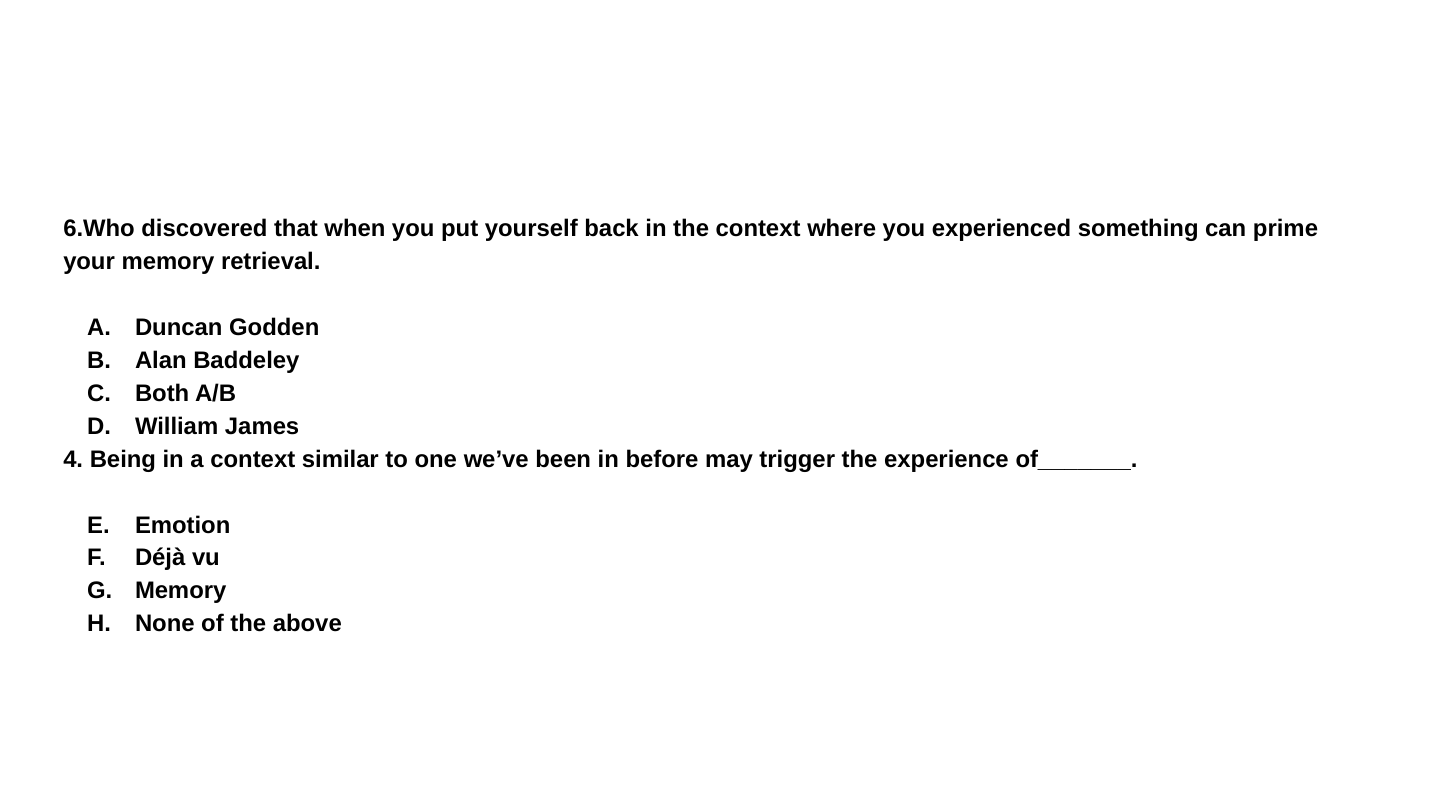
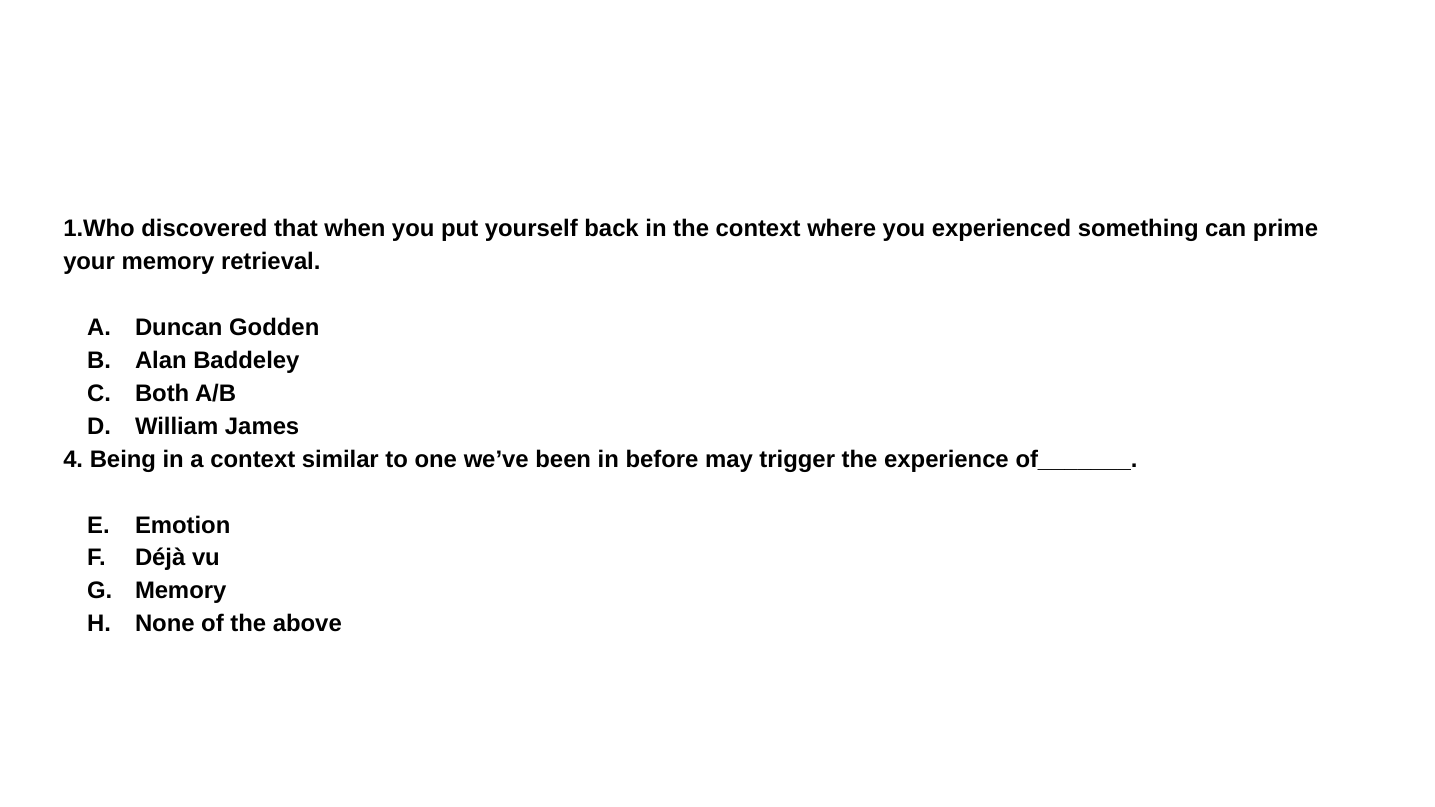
6.Who: 6.Who -> 1.Who (99, 228)
